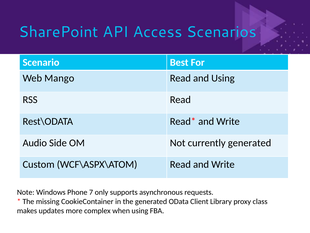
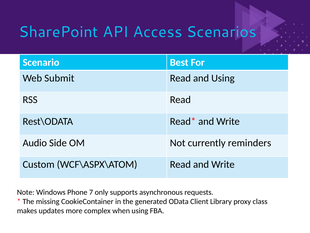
Mango: Mango -> Submit (59, 78)
currently generated: generated -> reminders (250, 143)
